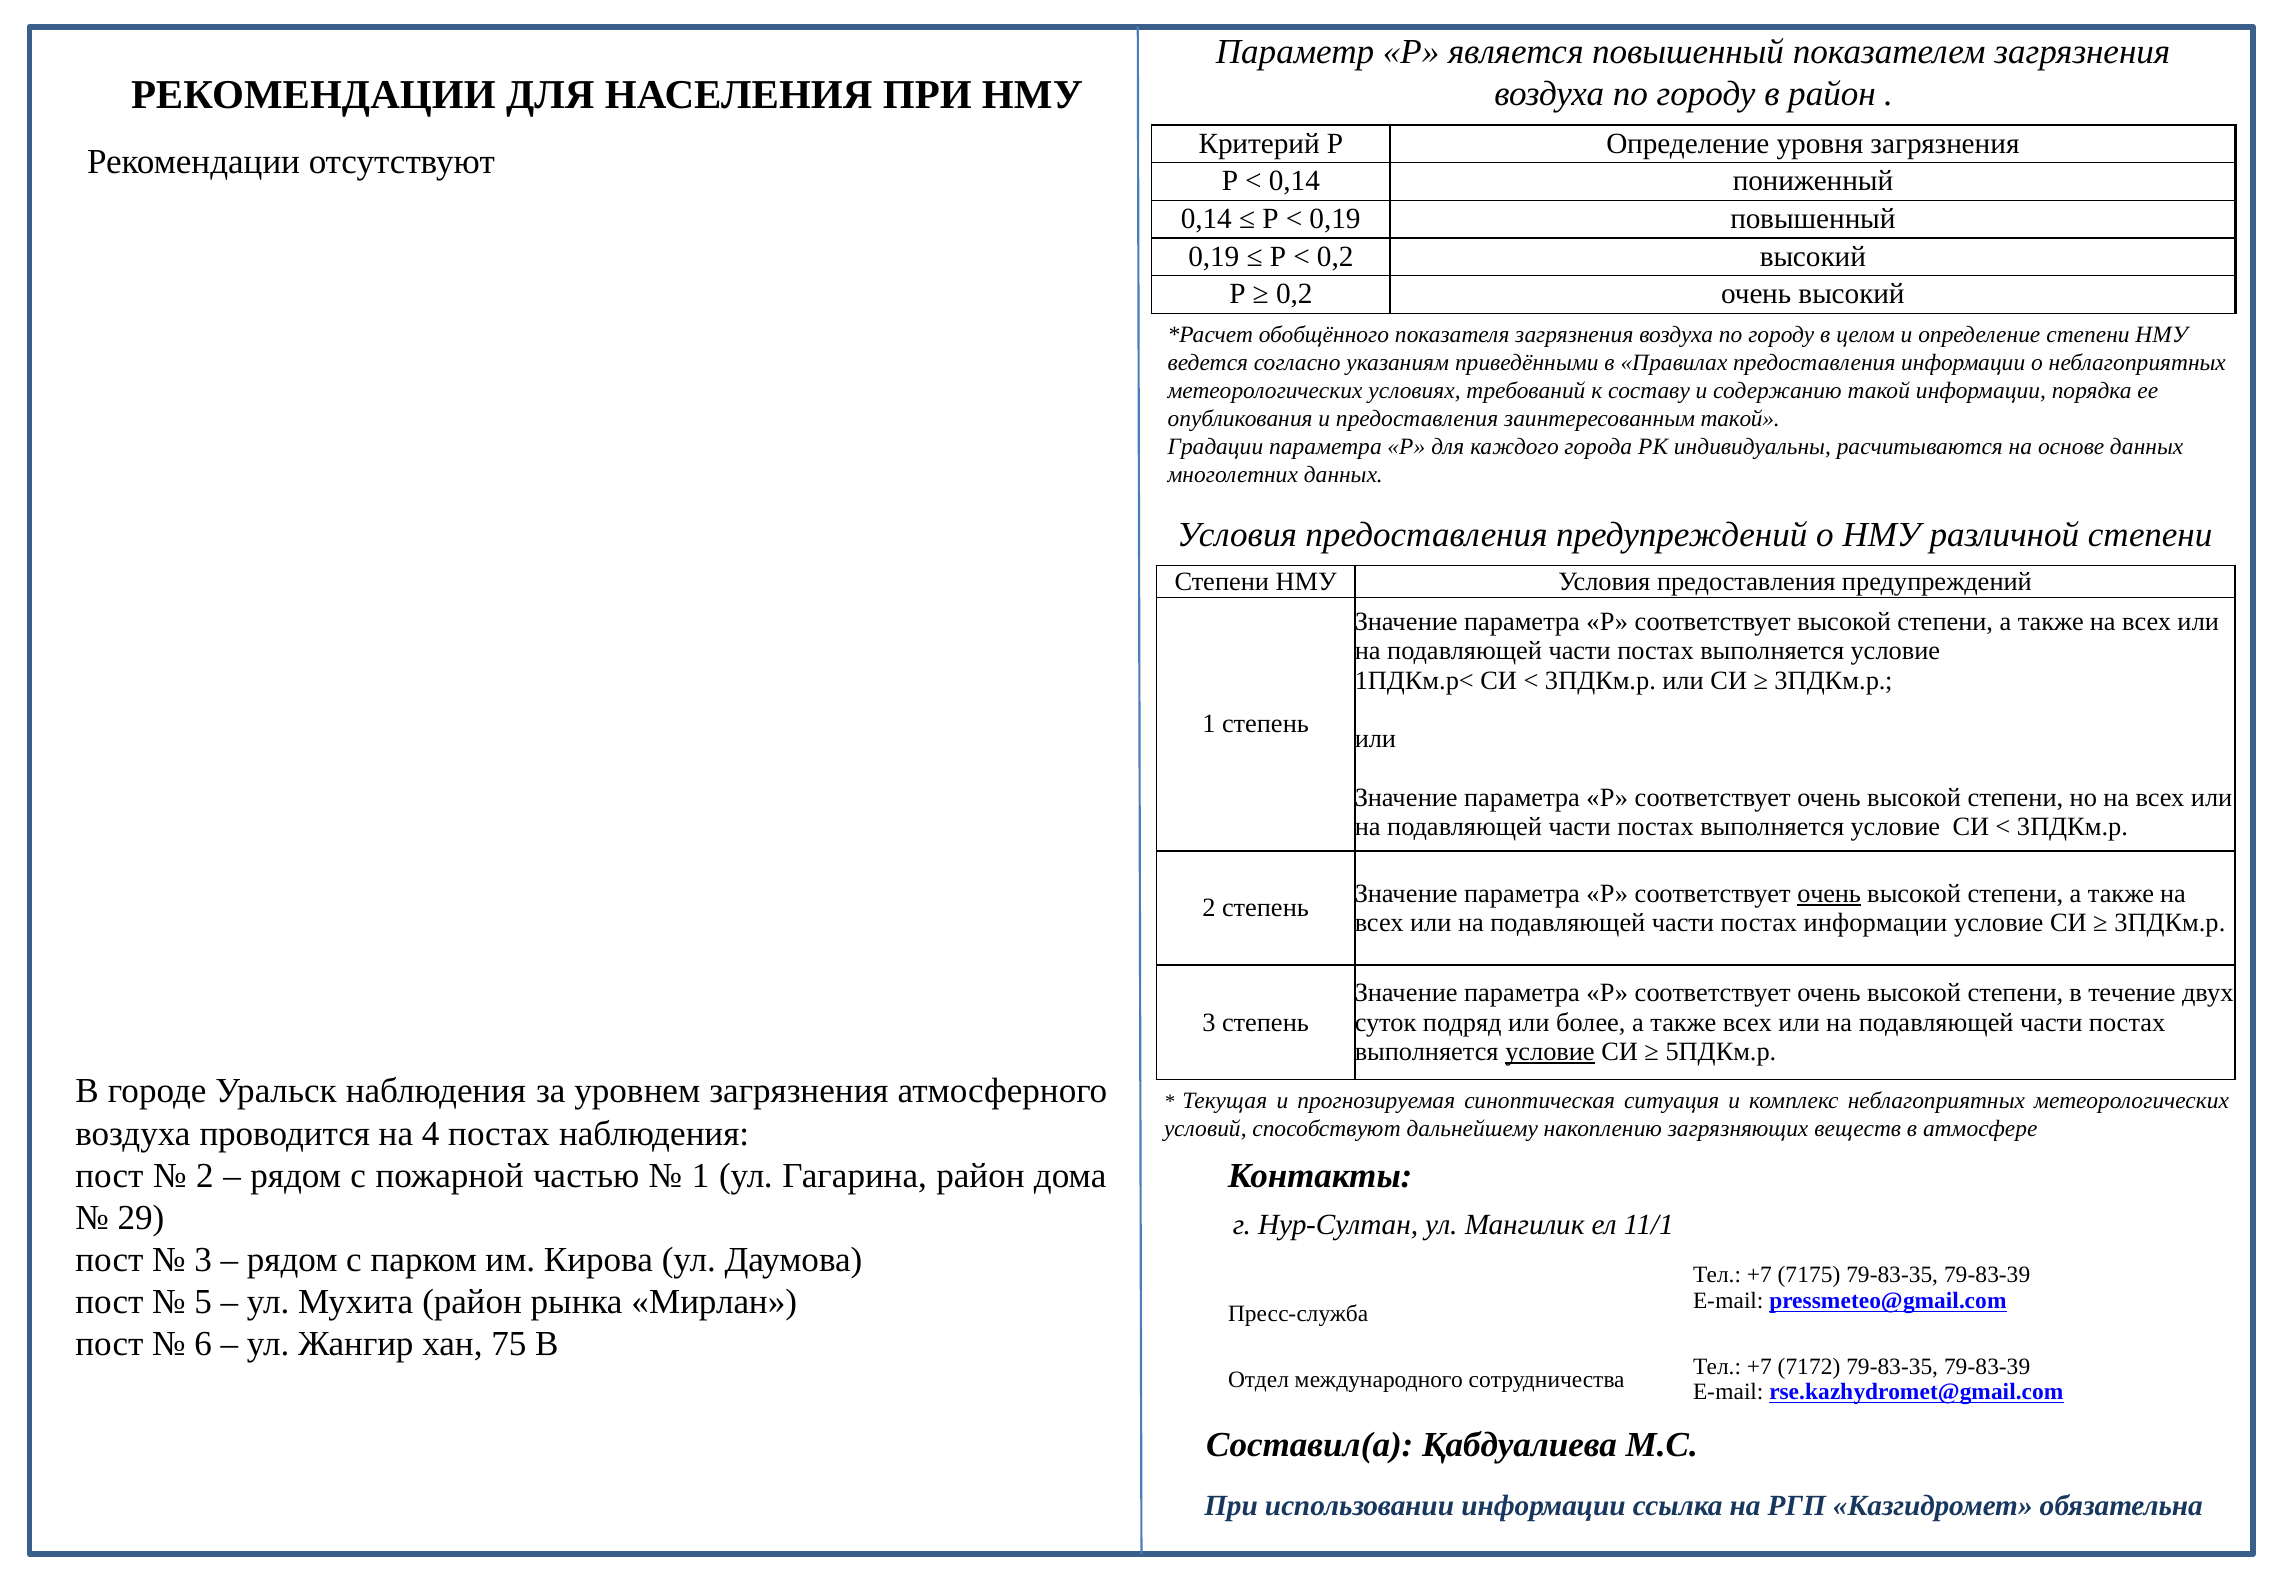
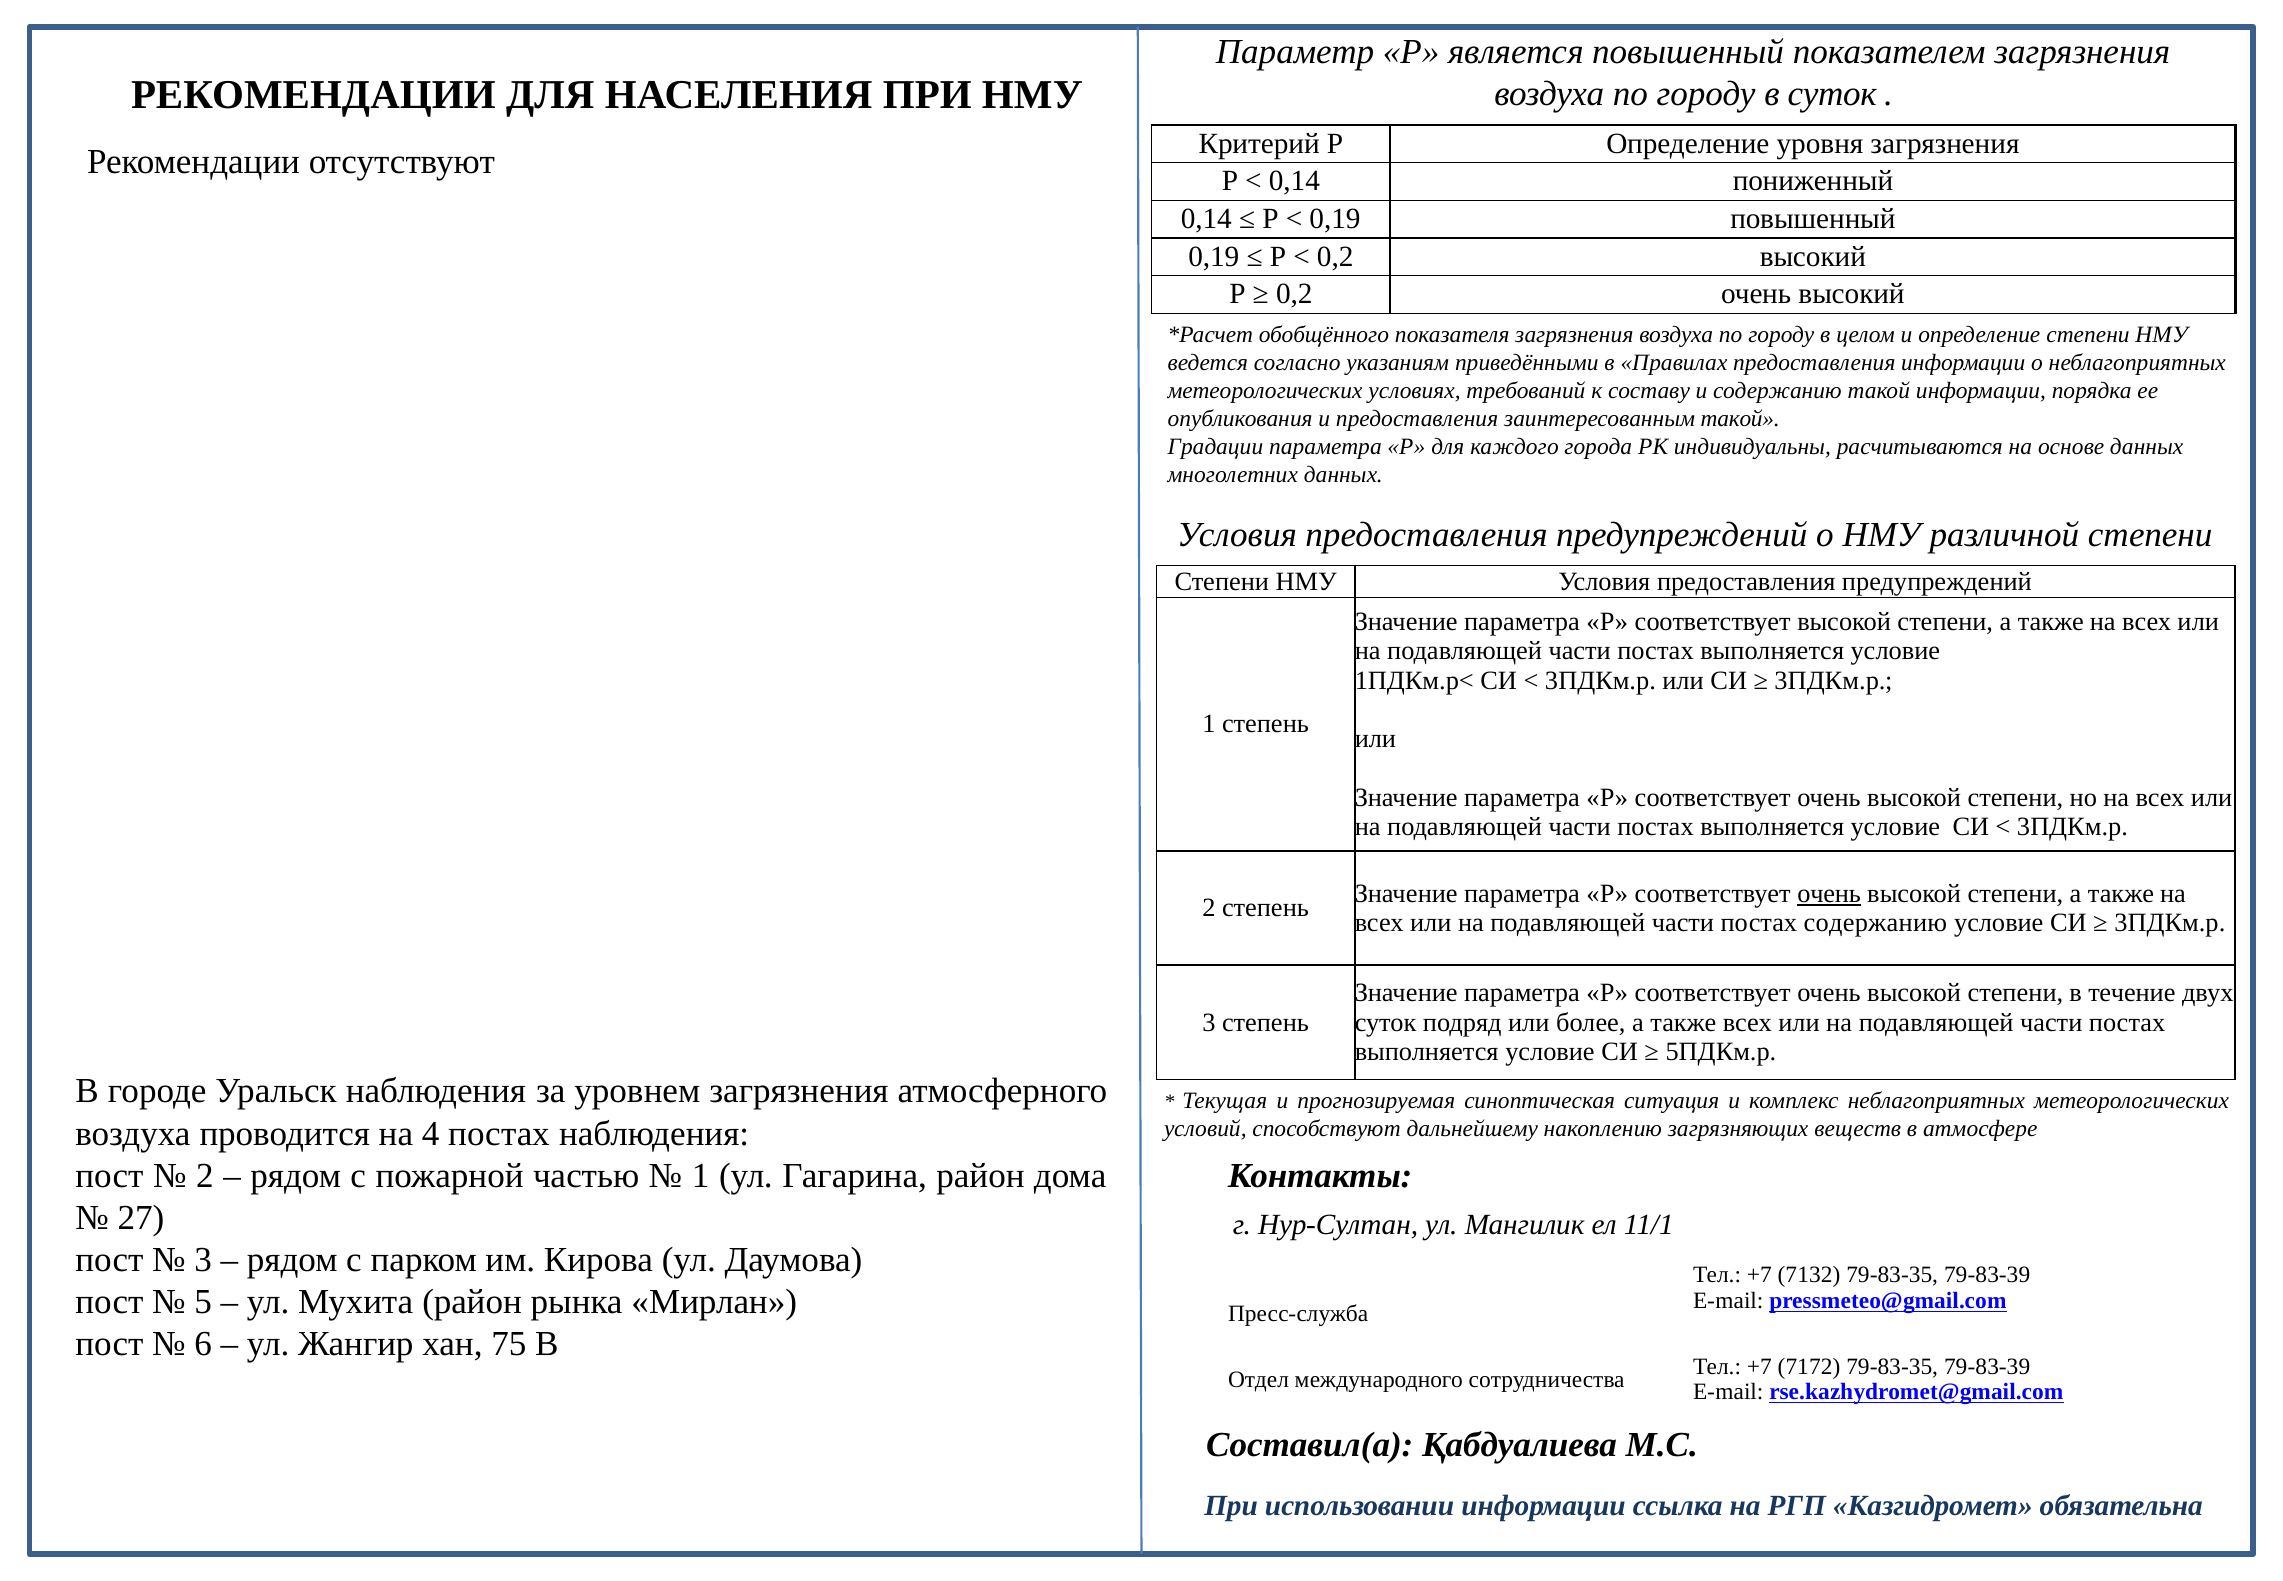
в район: район -> суток (1832, 94)
постах информации: информации -> содержанию (1875, 923)
условие underline: present -> none (1550, 1051)
29: 29 -> 27 (141, 1217)
7175: 7175 -> 7132 (1809, 1275)
